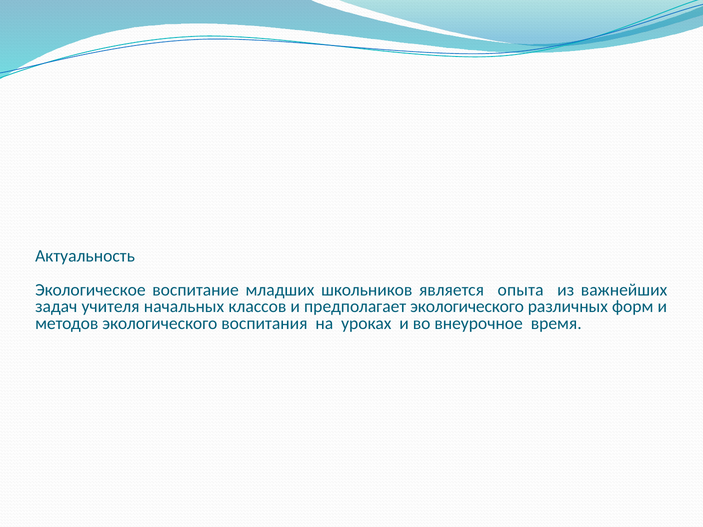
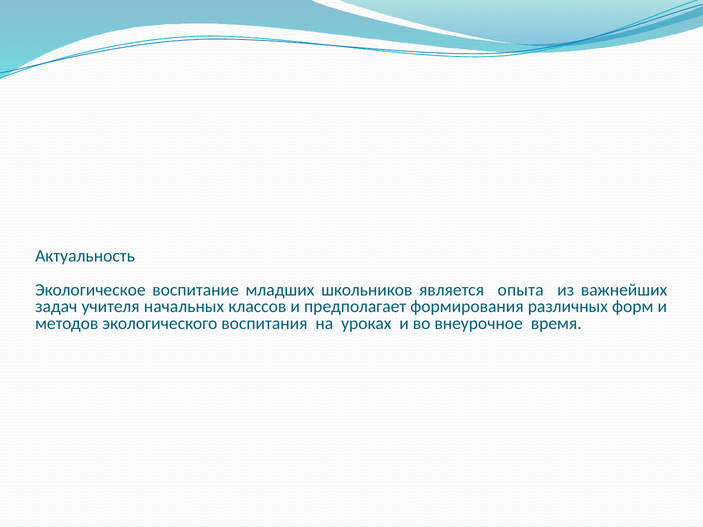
предполагает экологического: экологического -> формирования (467, 307)
